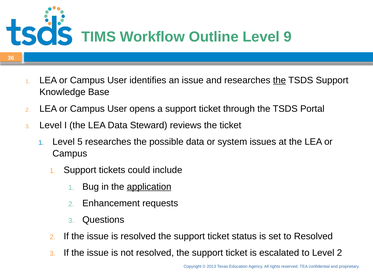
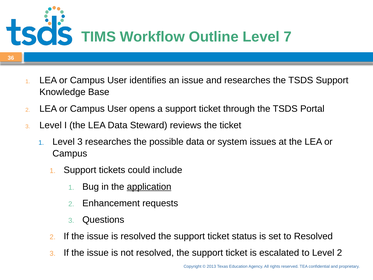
9: 9 -> 7 (288, 37)
the underline: present -> none (279, 80)
Level 5: 5 -> 3 (80, 142)
